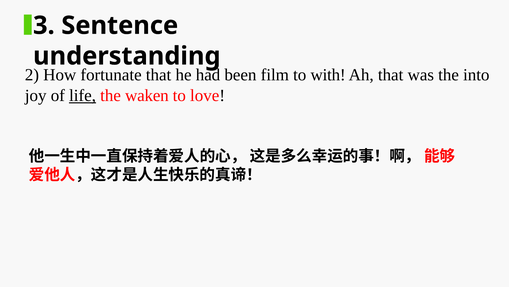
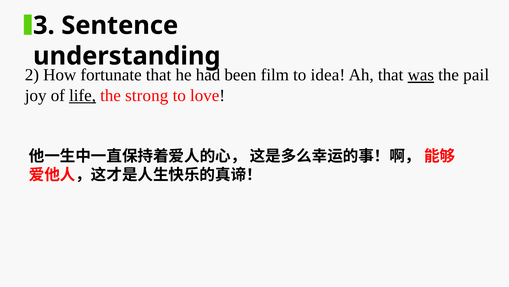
with: with -> idea (328, 75)
was underline: none -> present (421, 75)
into: into -> pail (476, 75)
waken: waken -> strong (147, 95)
